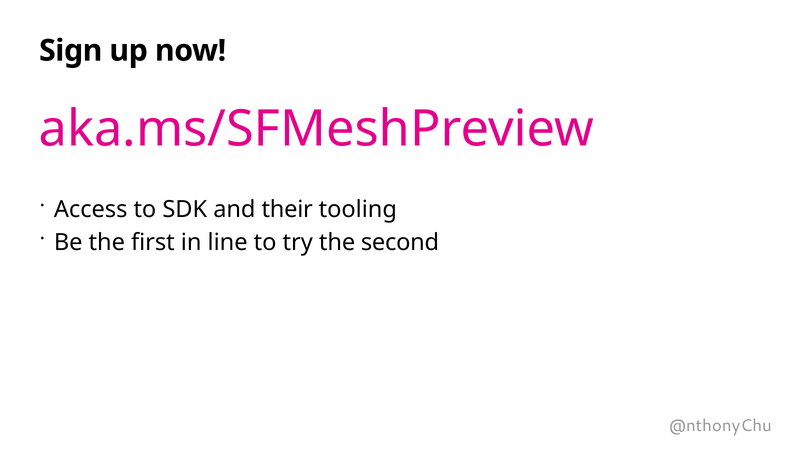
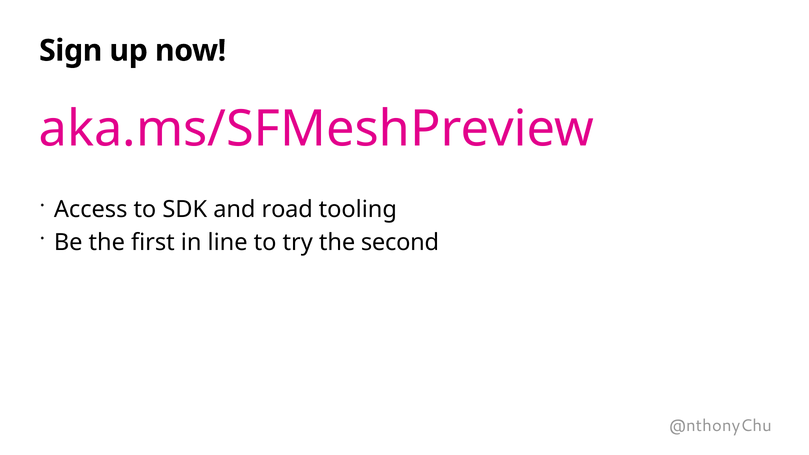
their: their -> road (287, 210)
